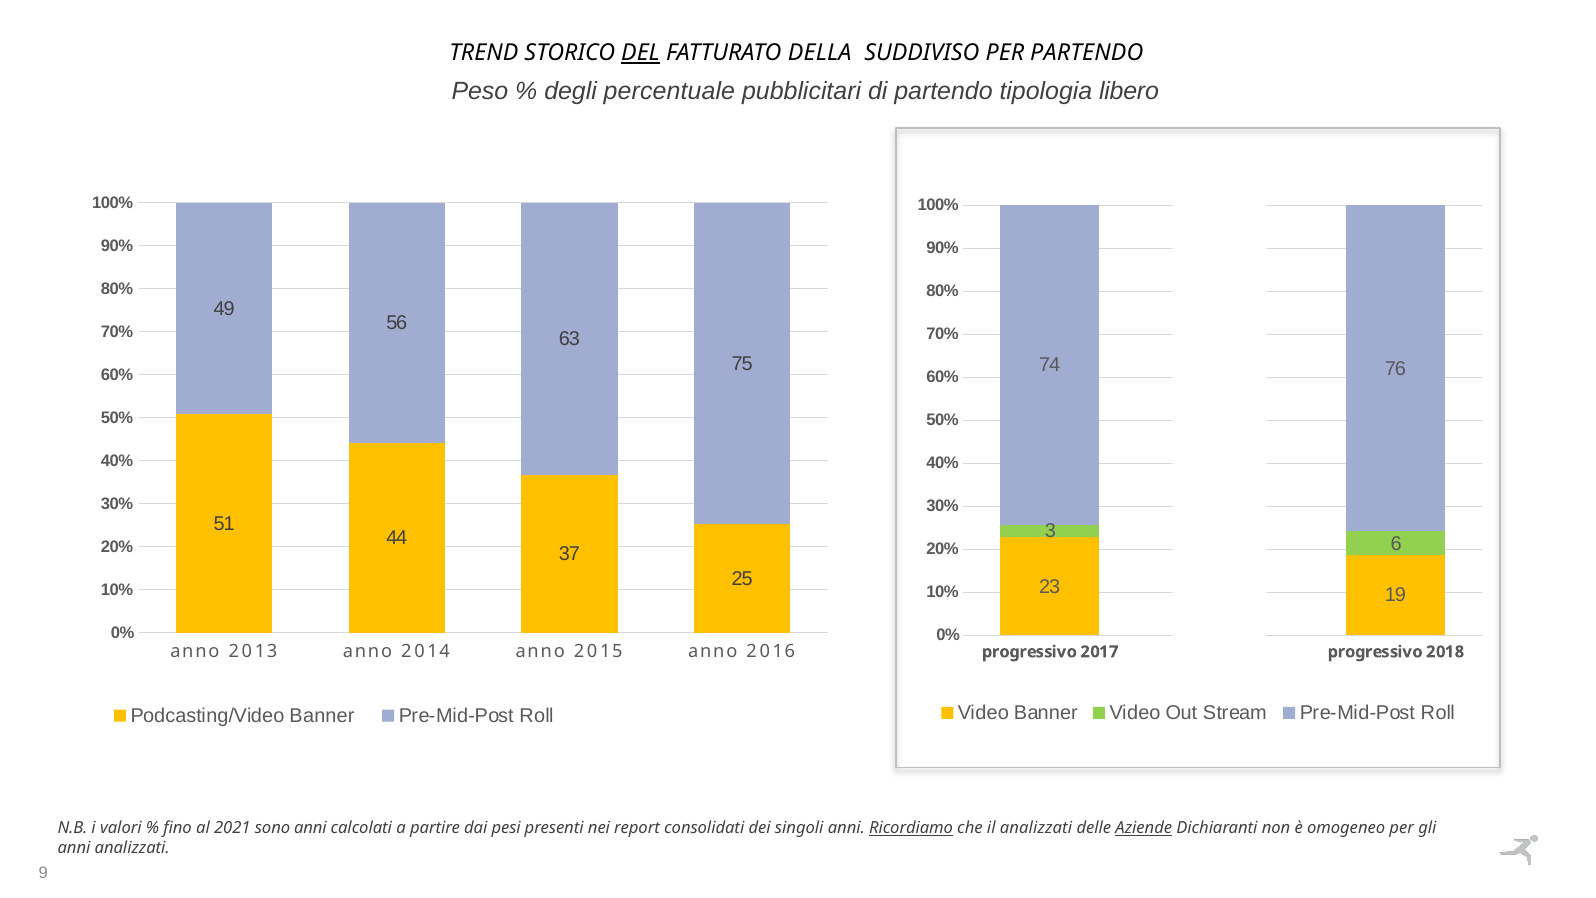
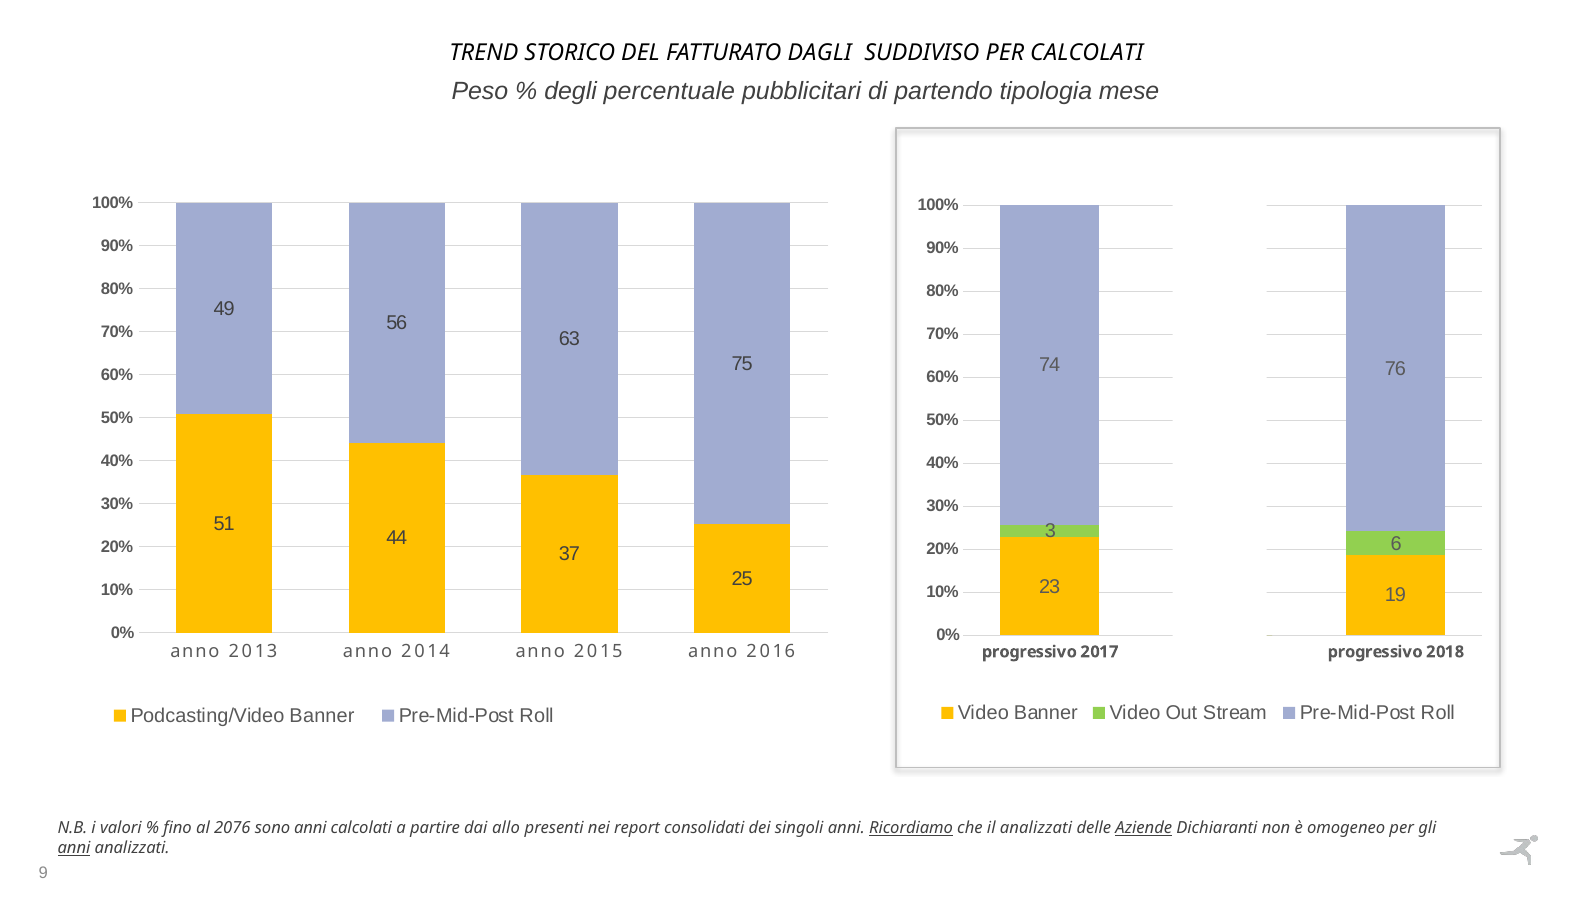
DEL underline: present -> none (641, 53)
DELLA: DELLA -> DAGLI (820, 53)
PER PARTENDO: PARTENDO -> CALCOLATI (1087, 53)
libero: libero -> mese (1129, 91)
2021: 2021 -> 2076 (232, 828)
pesi: pesi -> allo (506, 828)
anni underline: none -> present (74, 848)
